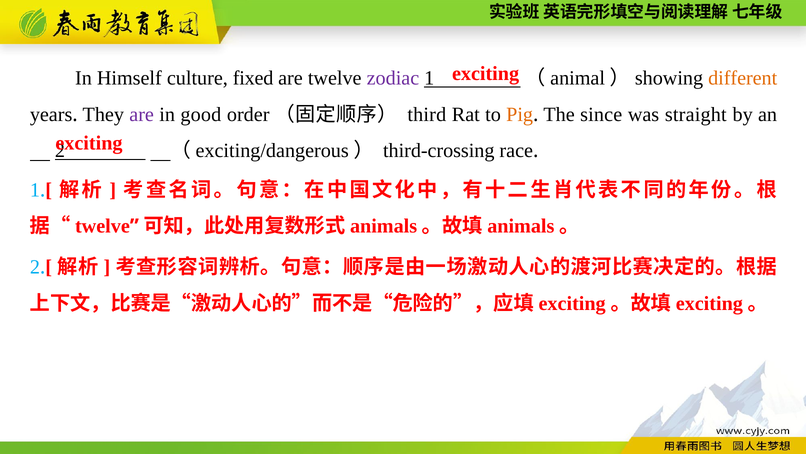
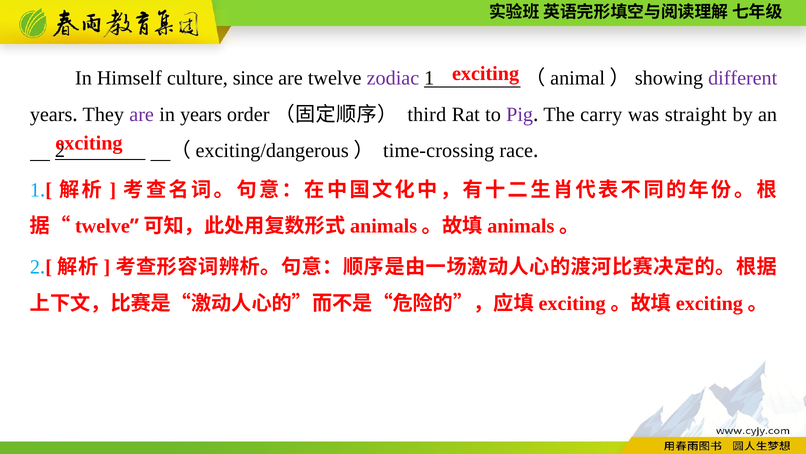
fixed: fixed -> since (253, 78)
different colour: orange -> purple (743, 78)
in good: good -> years (201, 114)
Pig colour: orange -> purple (520, 114)
since: since -> carry (601, 114)
third-crossing: third-crossing -> time-crossing (439, 151)
